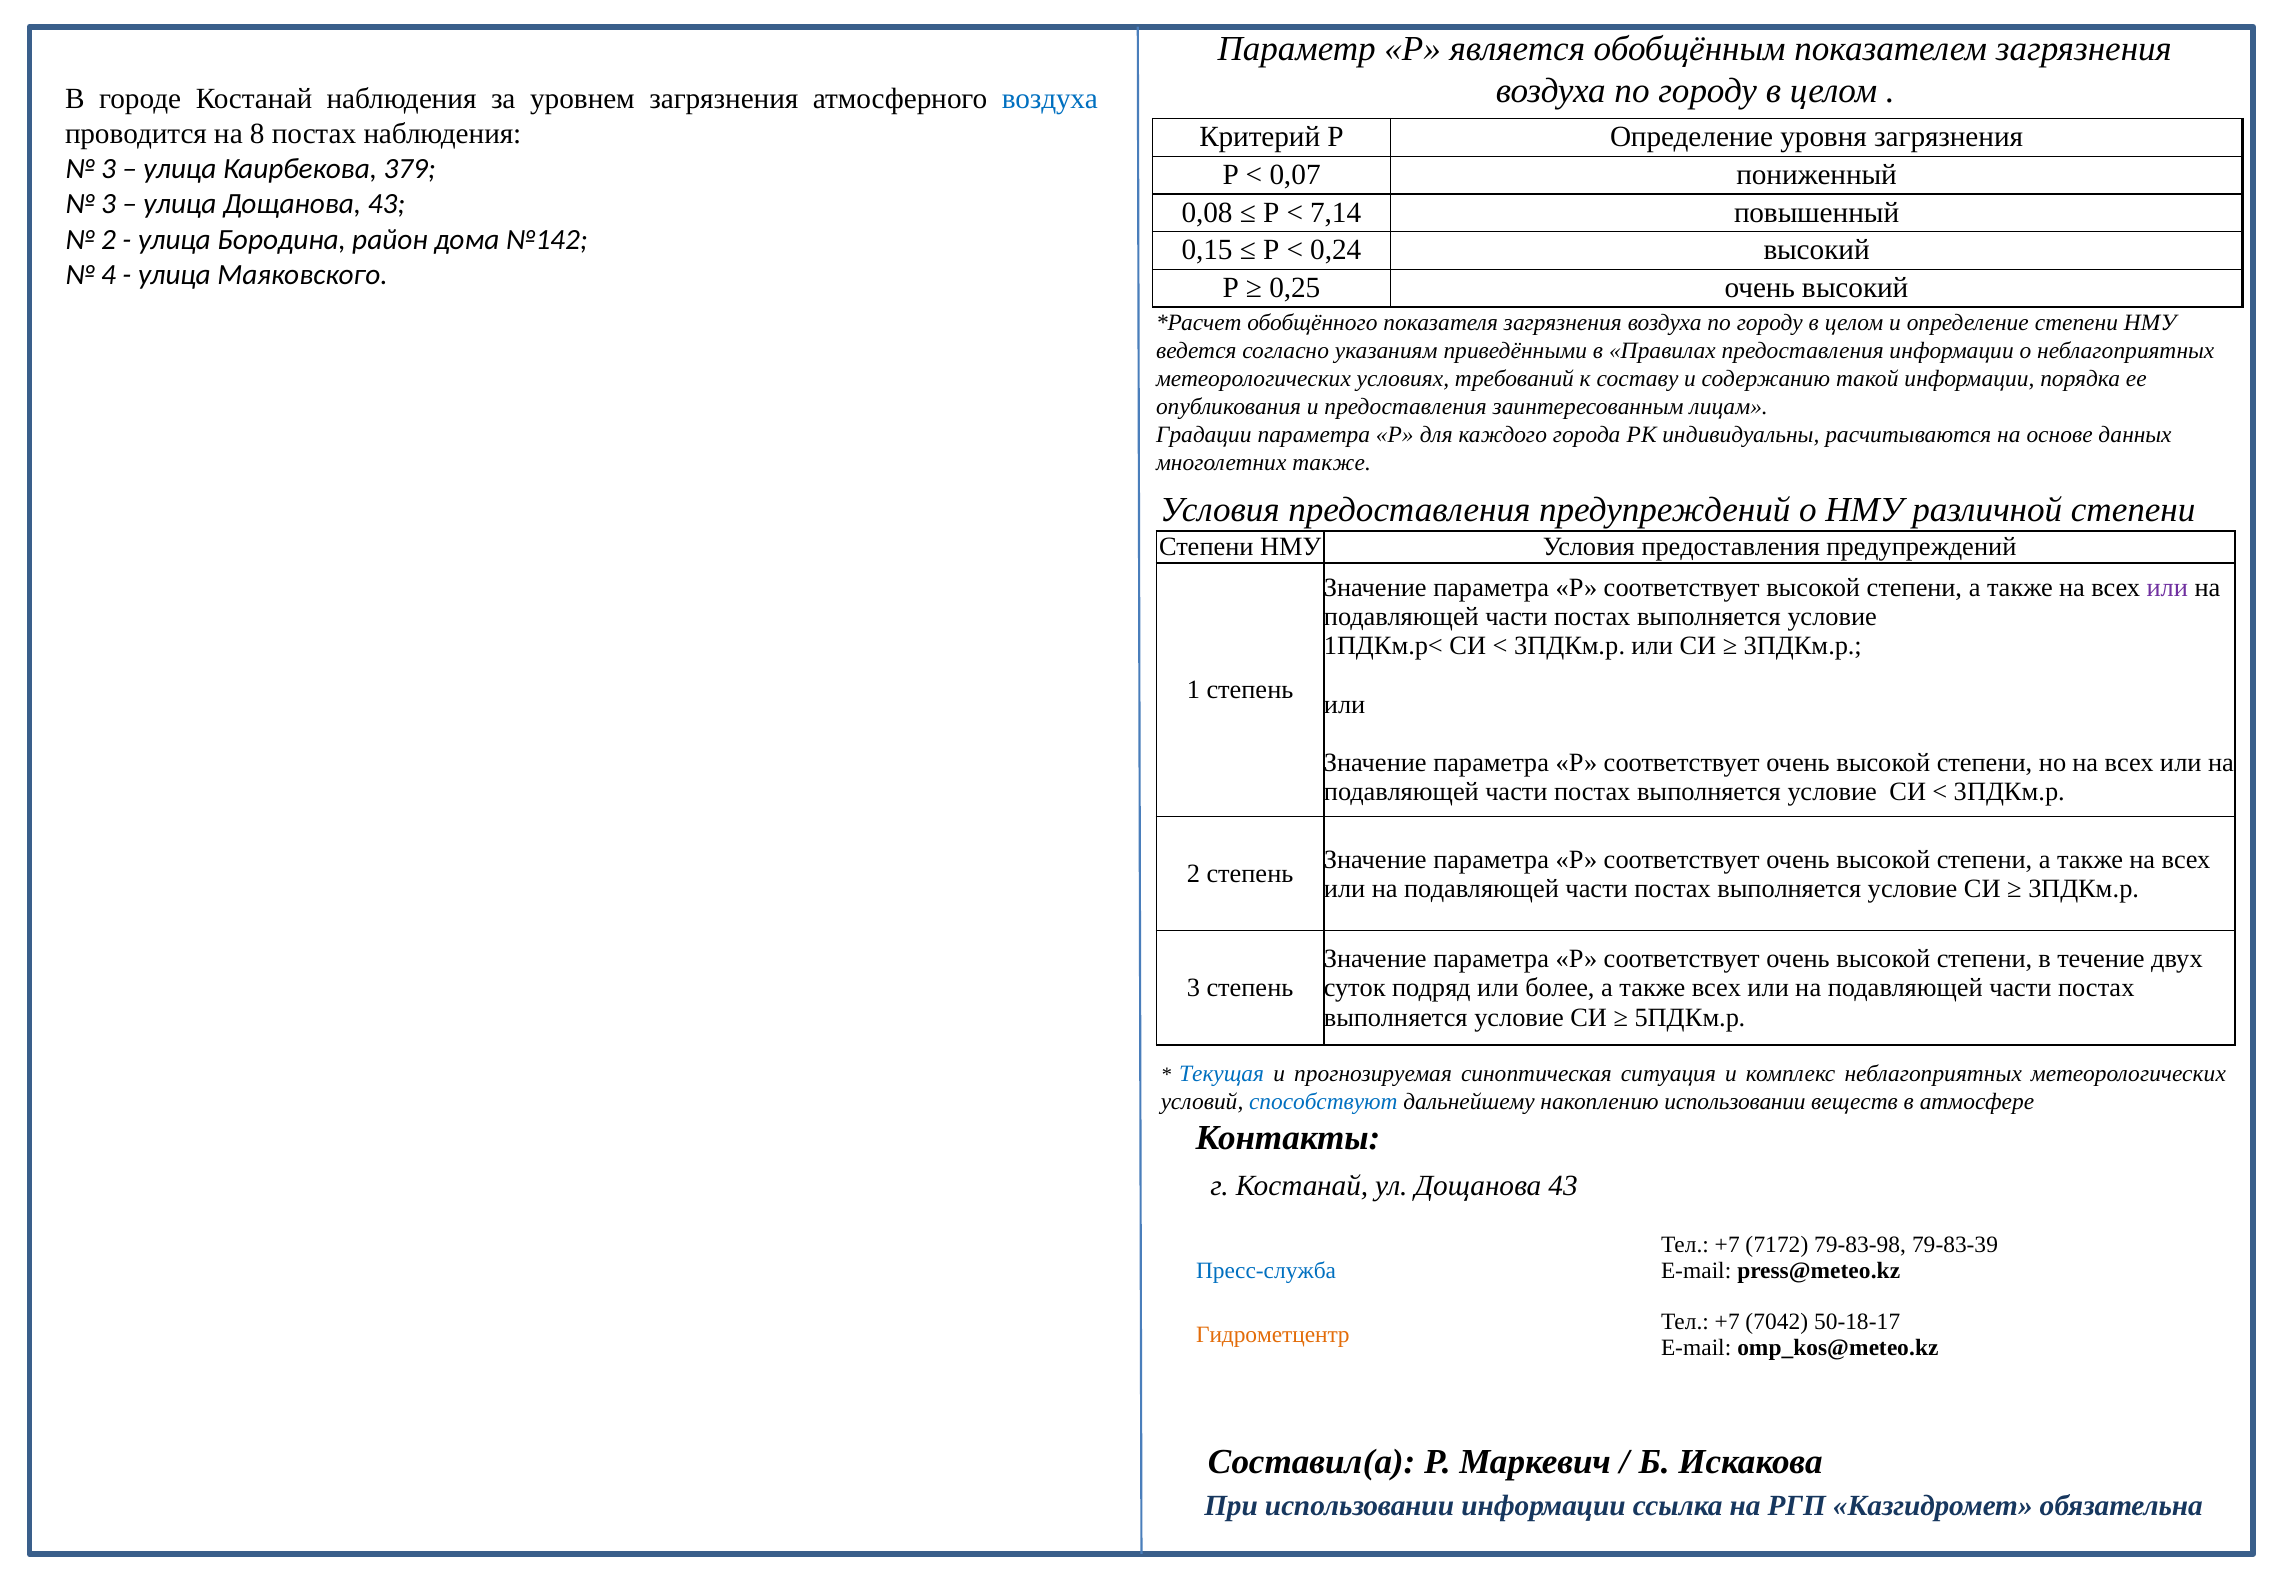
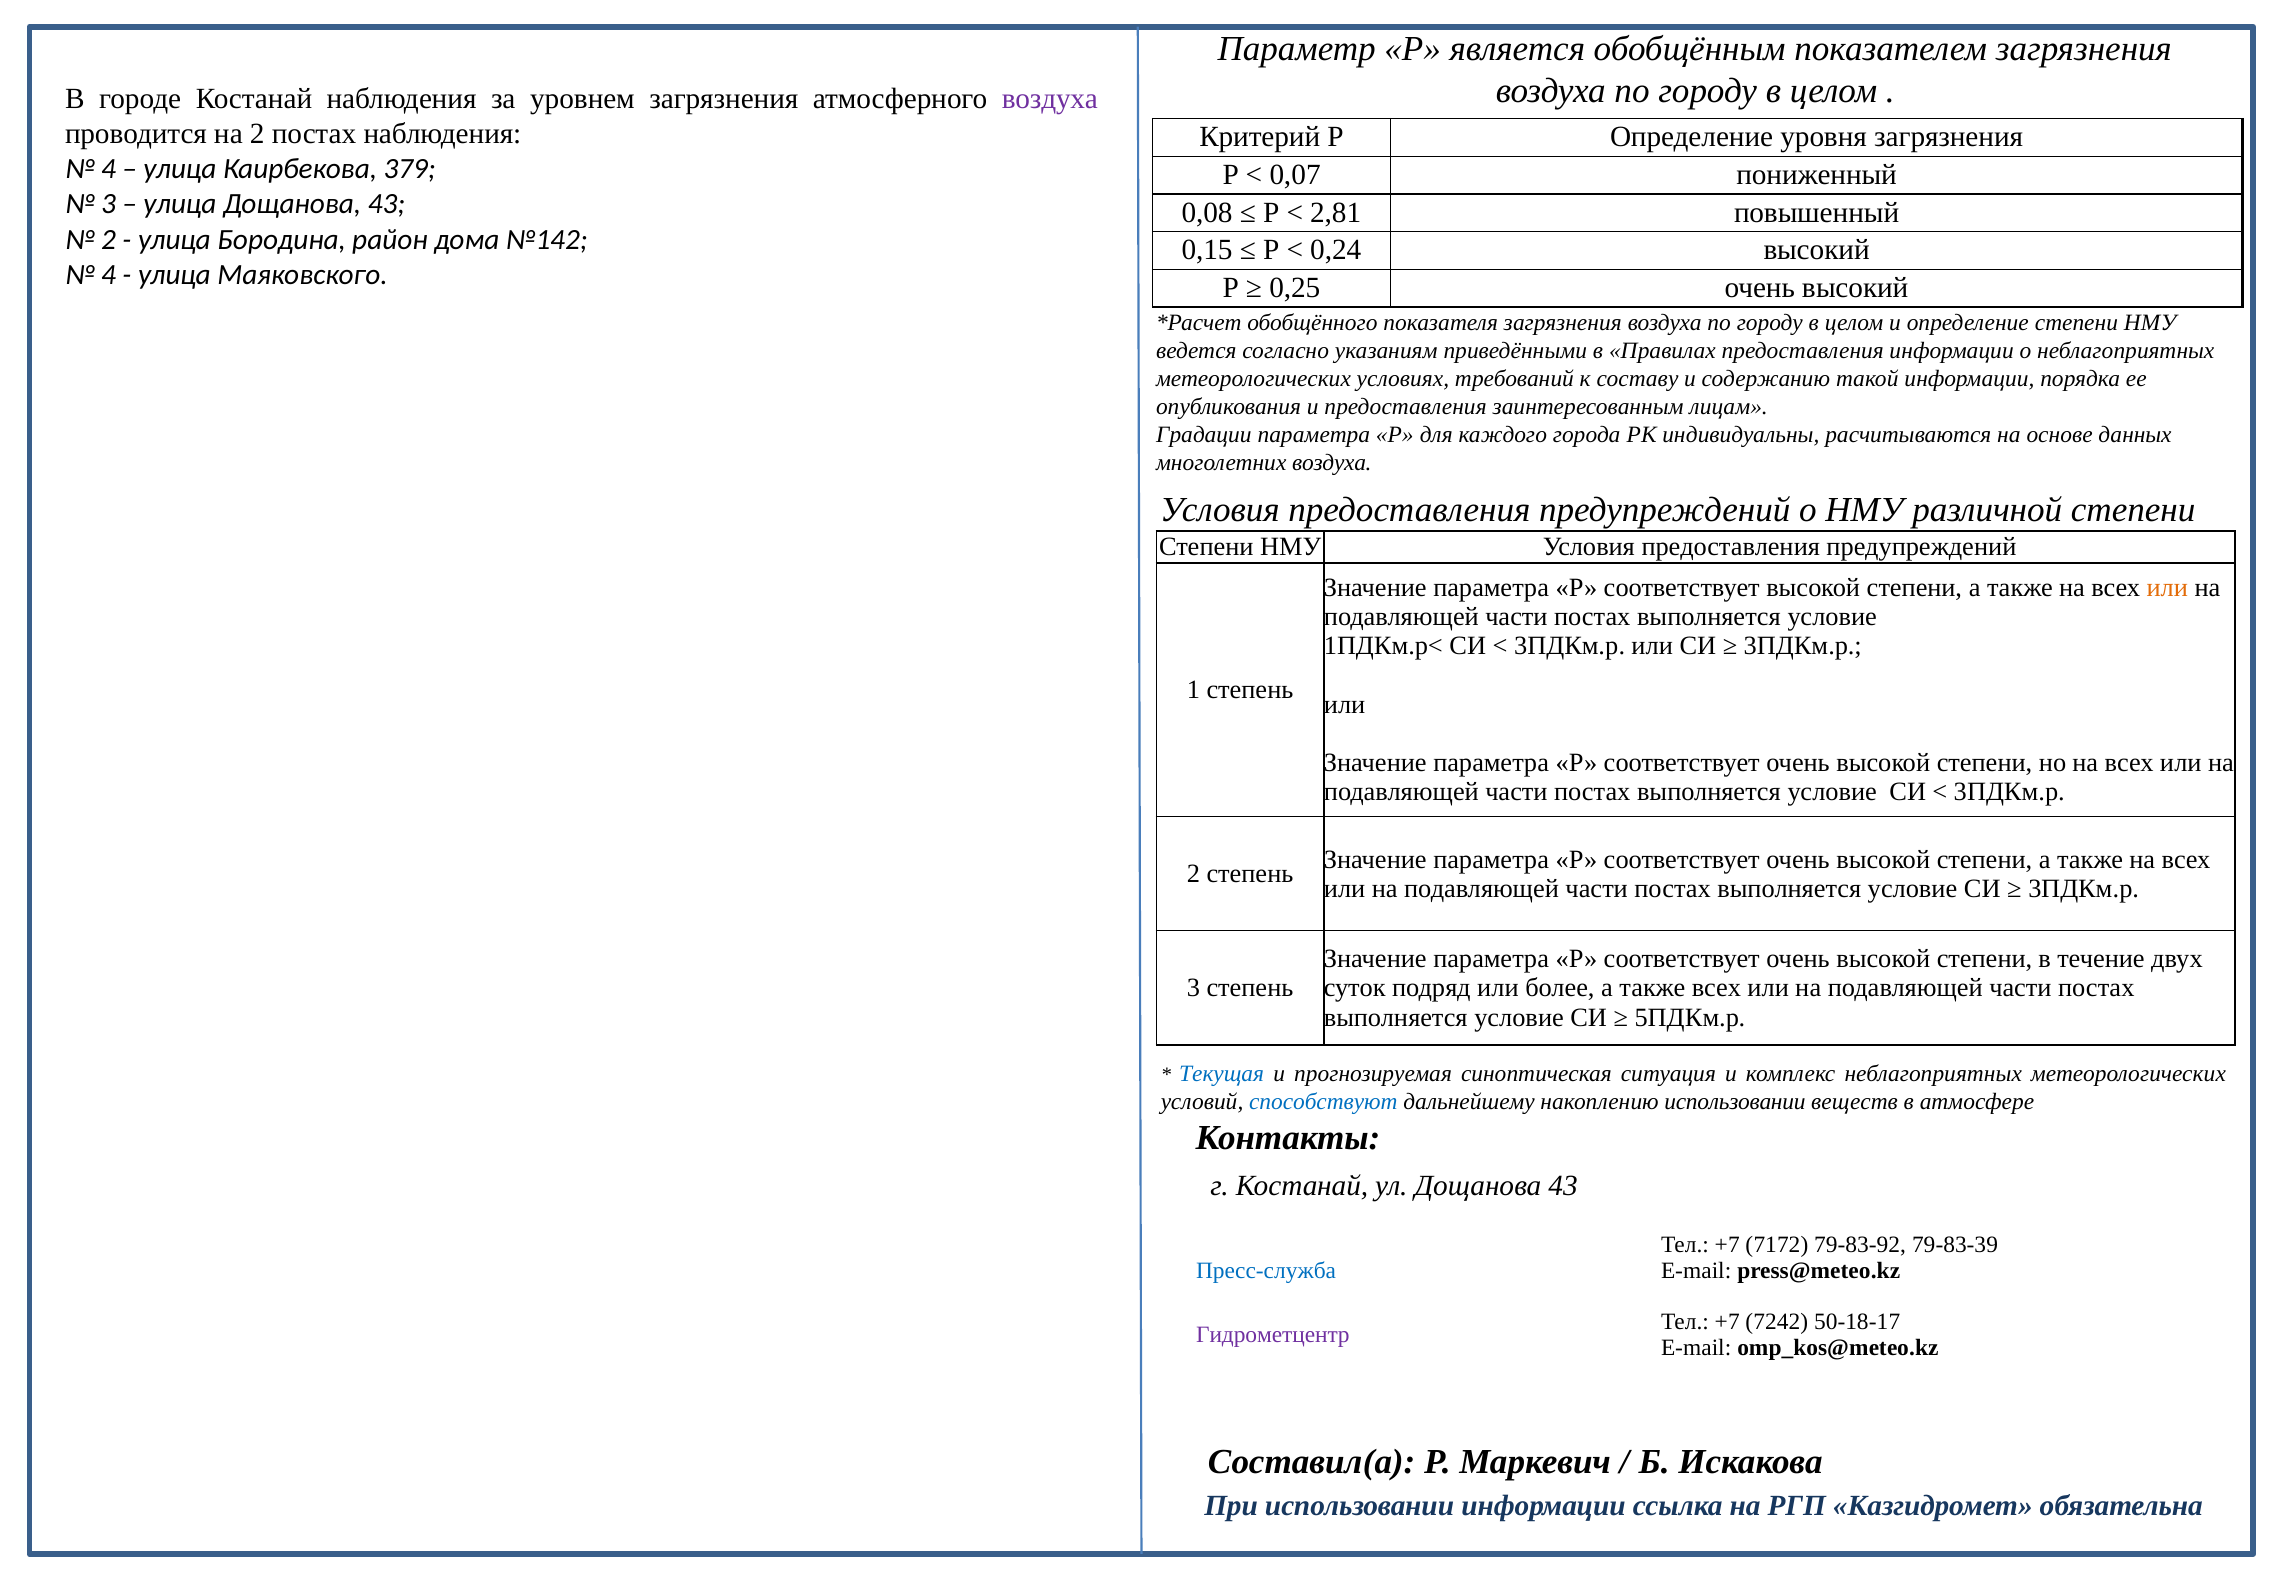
воздуха colour: blue -> purple (1050, 99)
на 8: 8 -> 2 (257, 134)
3: 3 -> 4 (109, 169)
7,14: 7,14 -> 2,81 (1336, 212)
многолетних также: также -> воздуха (1332, 463)
или colour: purple -> orange (2167, 588)
79-83-98: 79-83-98 -> 79-83-92 (1860, 1244)
7042: 7042 -> 7242 (1777, 1322)
Гидрометцентр colour: orange -> purple (1273, 1335)
